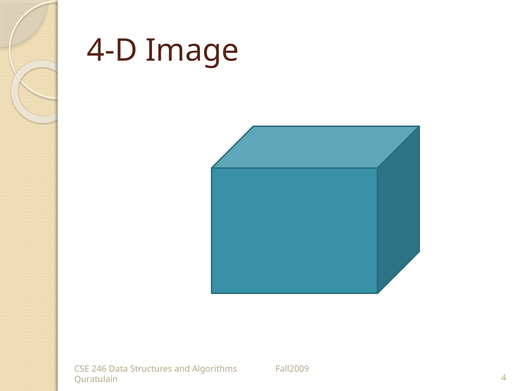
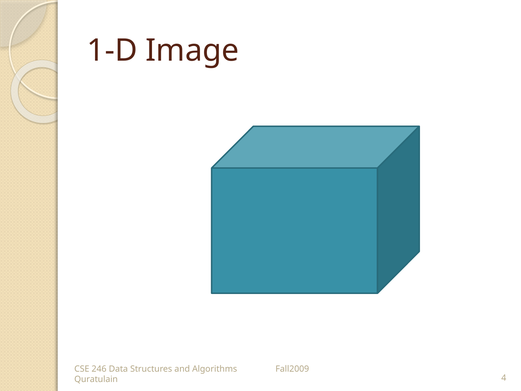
4-D: 4-D -> 1-D (112, 50)
